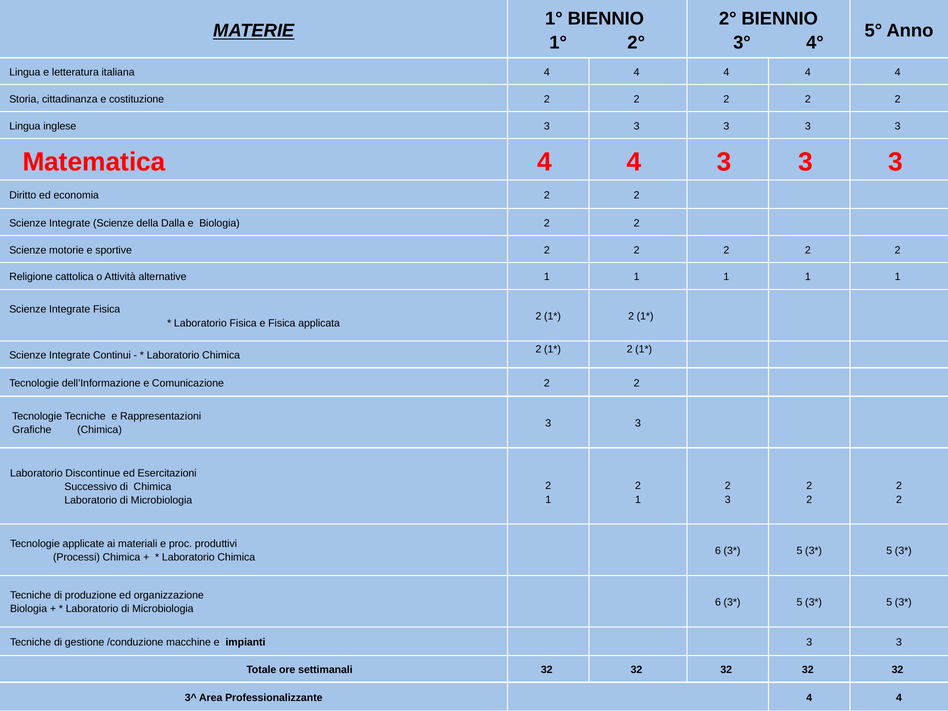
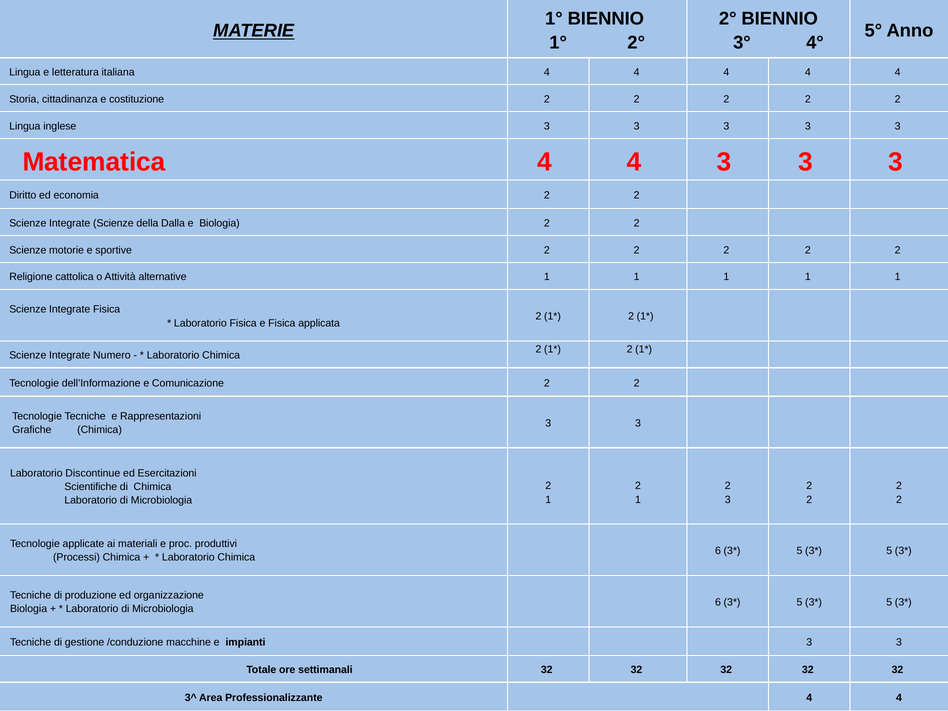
Continui: Continui -> Numero (112, 355)
Successivo: Successivo -> Scientifiche (91, 487)
